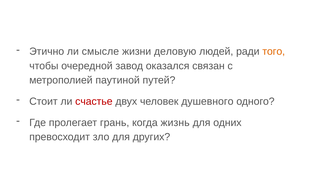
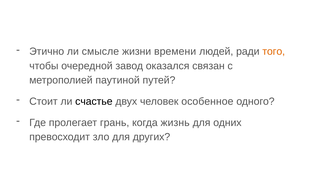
деловую: деловую -> времени (175, 52)
счастье colour: red -> black (94, 101)
душевного: душевного -> особенное (207, 101)
